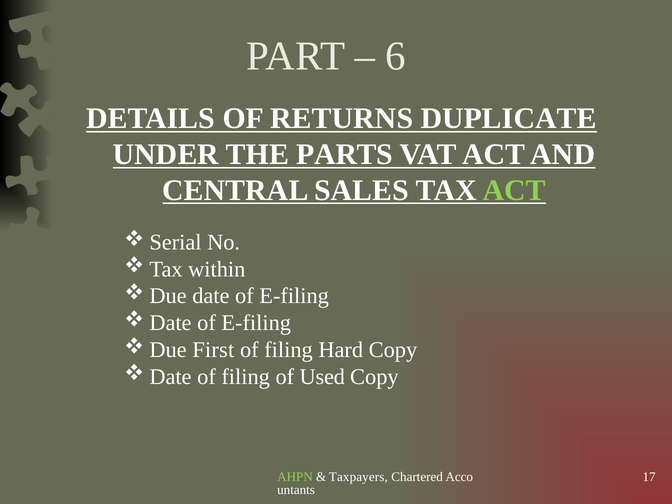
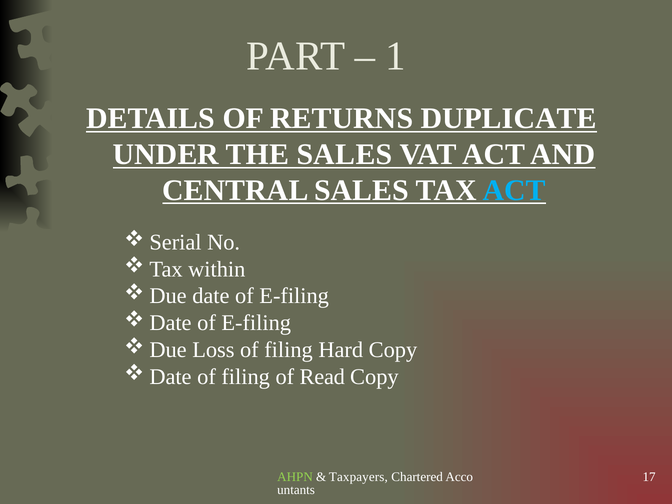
6: 6 -> 1 (396, 56)
THE PARTS: PARTS -> SALES (344, 154)
ACT colour: light green -> light blue (514, 190)
First: First -> Loss (213, 350)
Used: Used -> Read (322, 377)
